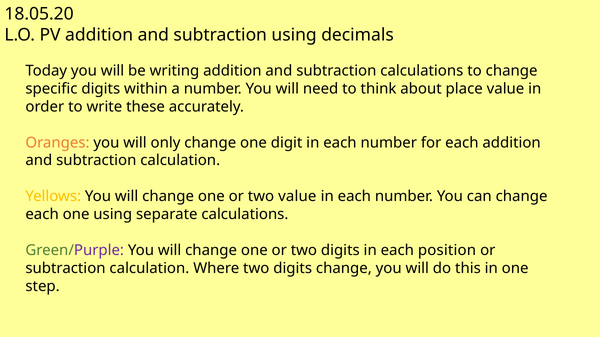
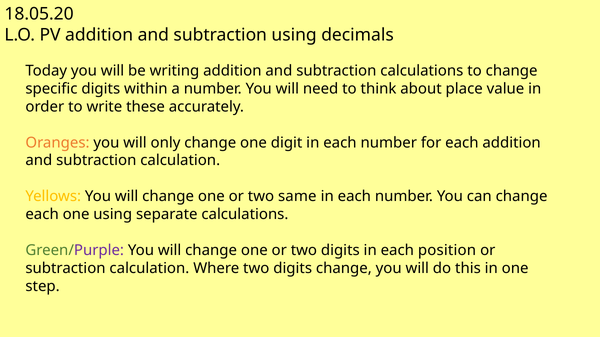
two value: value -> same (297, 197)
